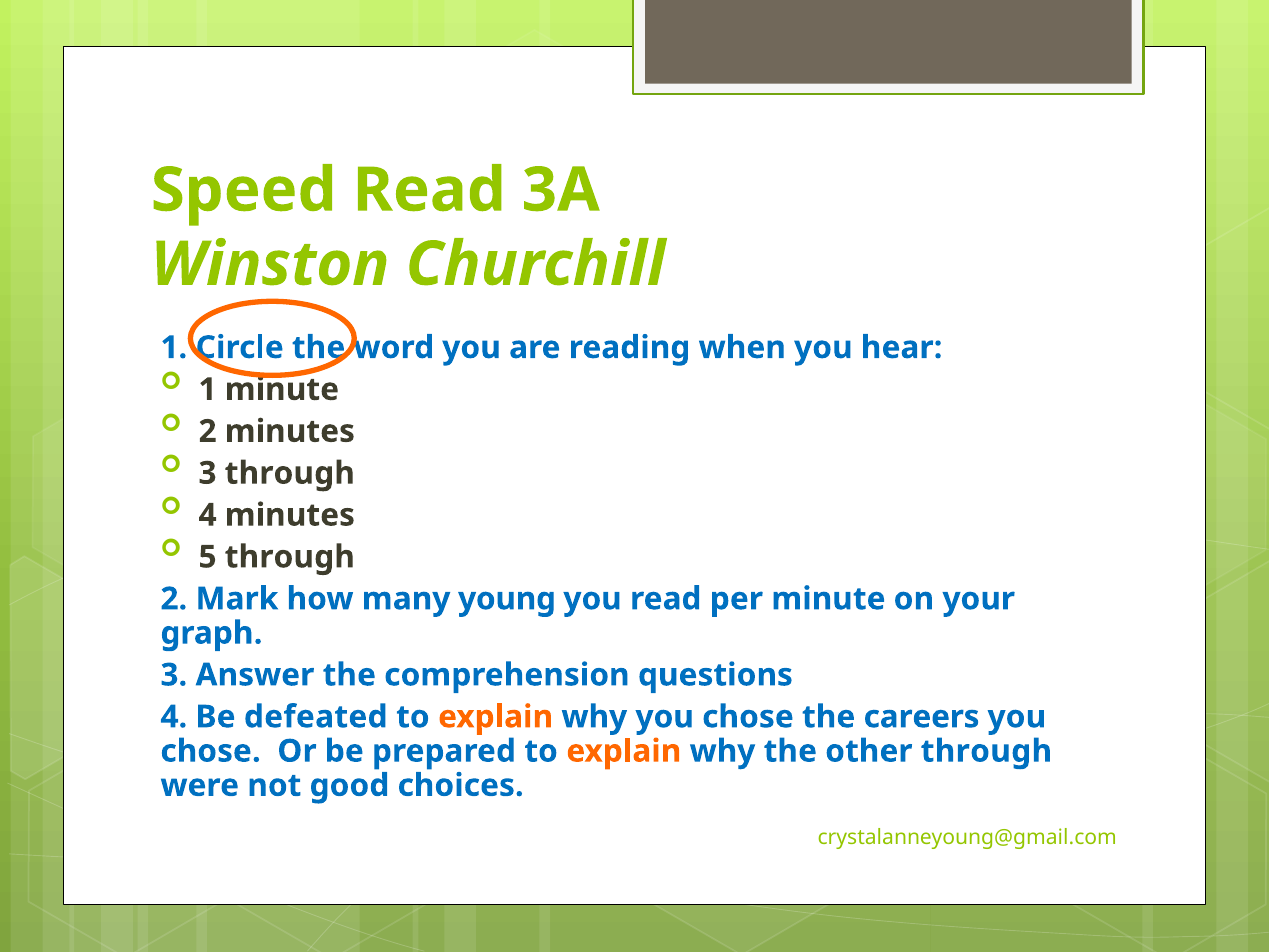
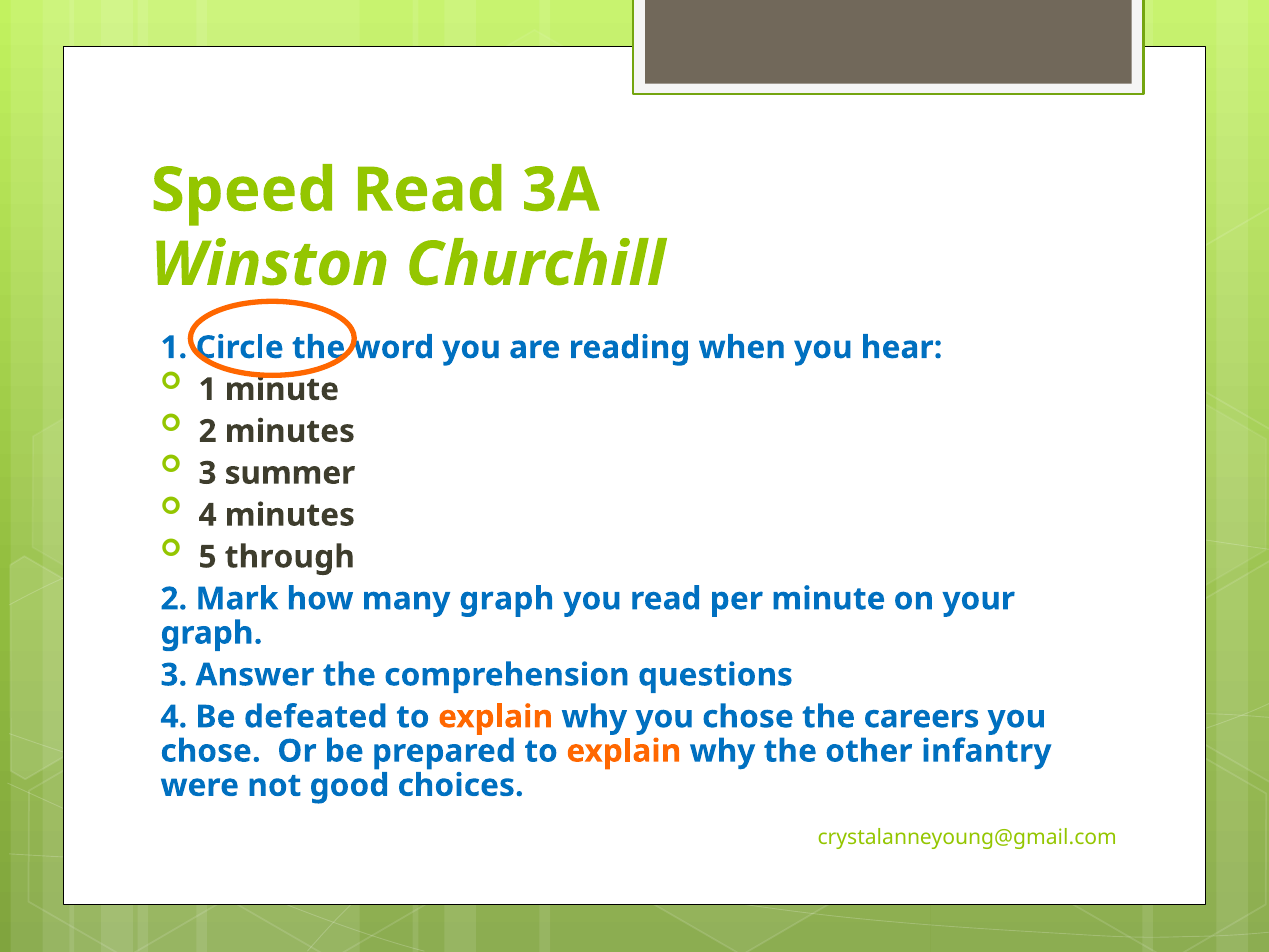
3 through: through -> summer (290, 473)
many young: young -> graph (507, 599)
other through: through -> infantry (986, 751)
